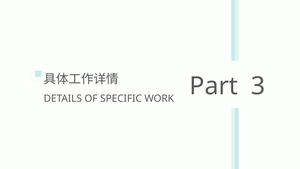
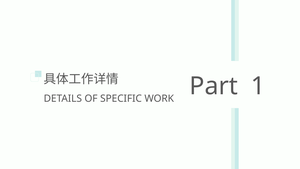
3: 3 -> 1 (258, 86)
